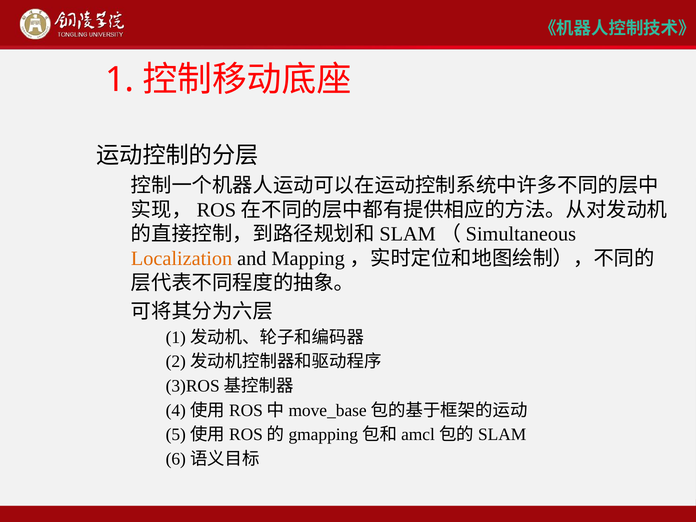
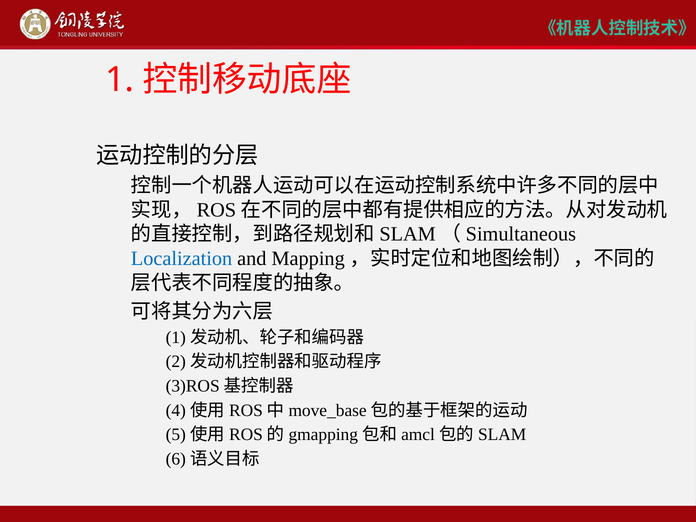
Localization colour: orange -> blue (182, 259)
